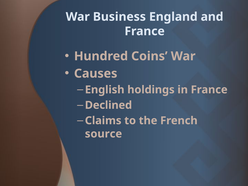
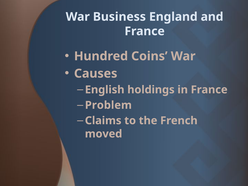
Declined: Declined -> Problem (108, 105)
source: source -> moved (104, 134)
